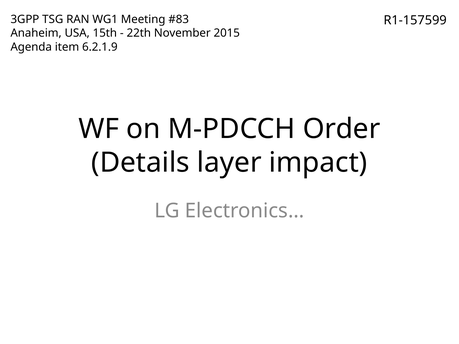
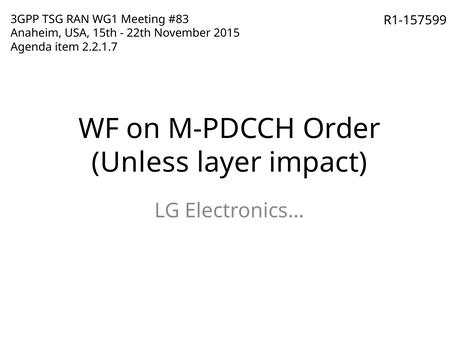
6.2.1.9: 6.2.1.9 -> 2.2.1.7 (100, 47)
Details: Details -> Unless (140, 163)
